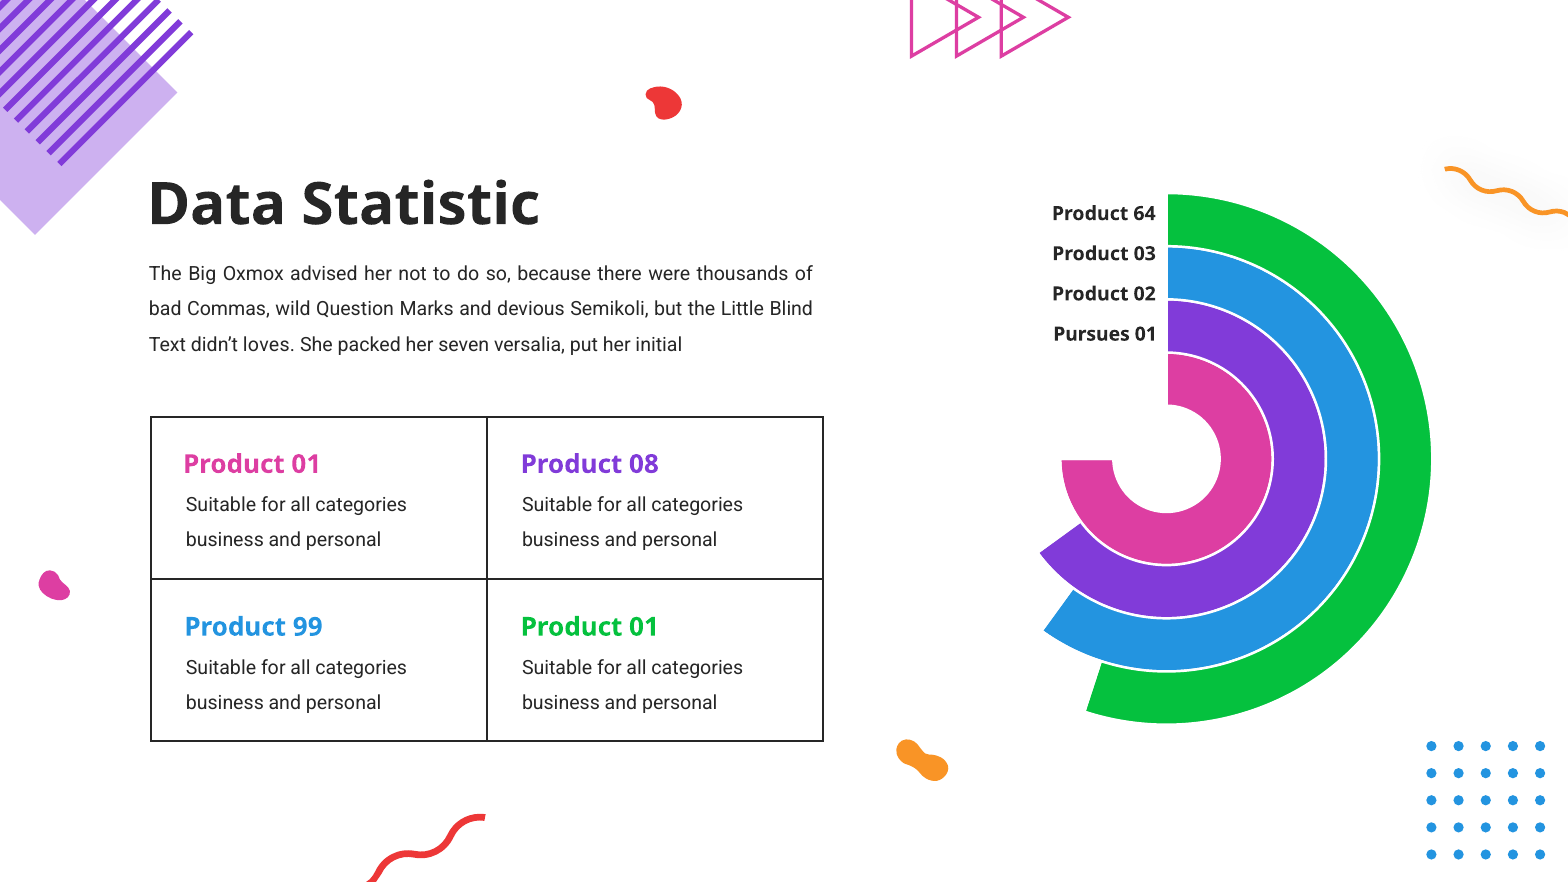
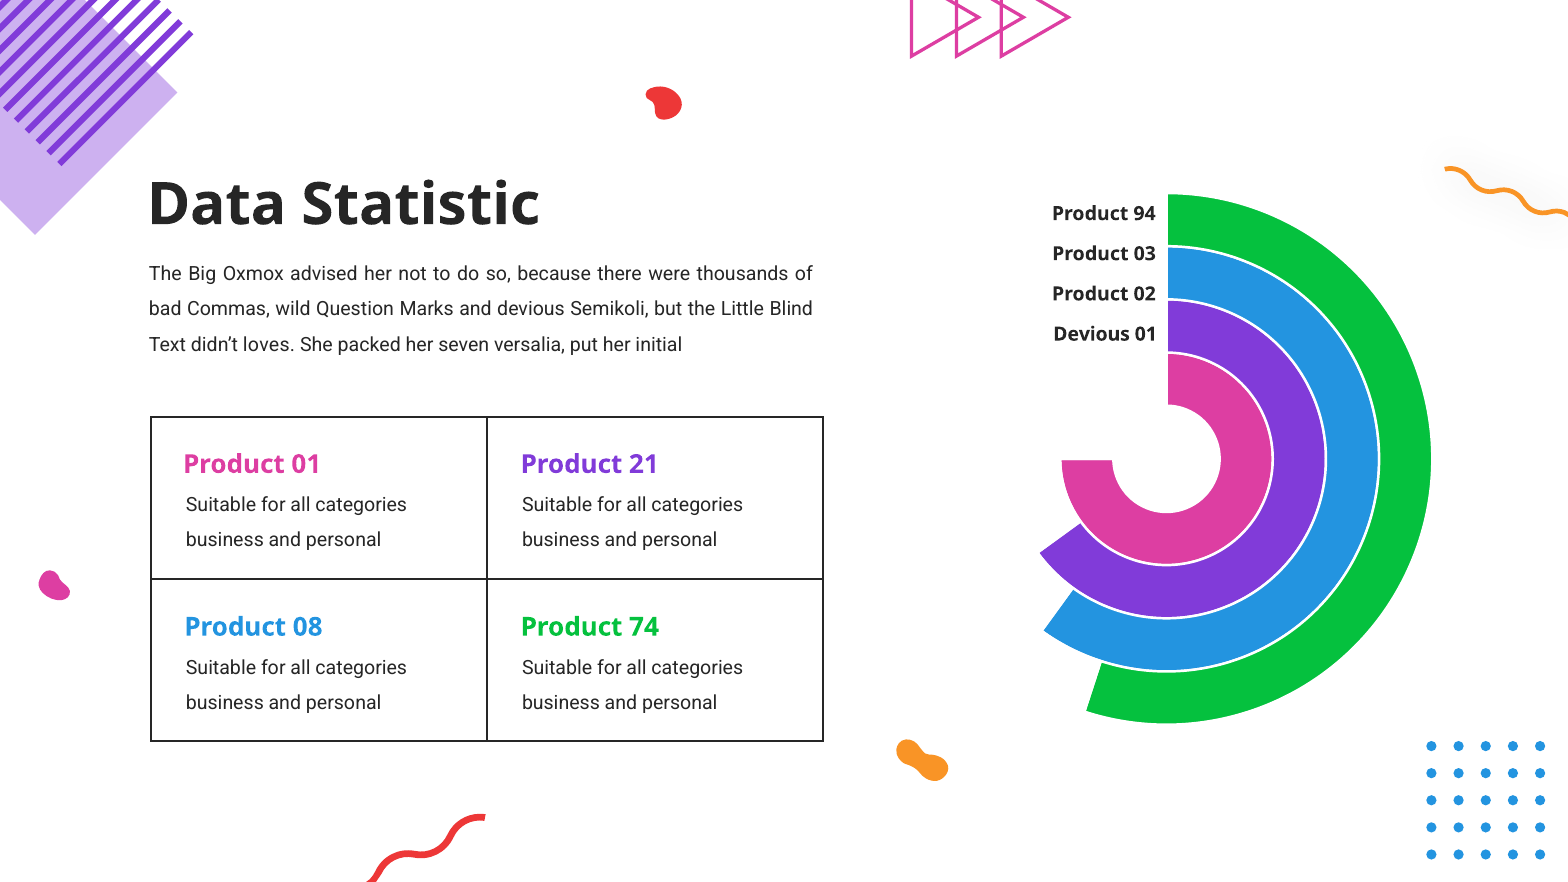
64: 64 -> 94 (1145, 214)
Pursues: Pursues -> Devious (1092, 334)
08: 08 -> 21 (644, 464)
99: 99 -> 08 (308, 627)
01: 01 -> 74 (644, 627)
